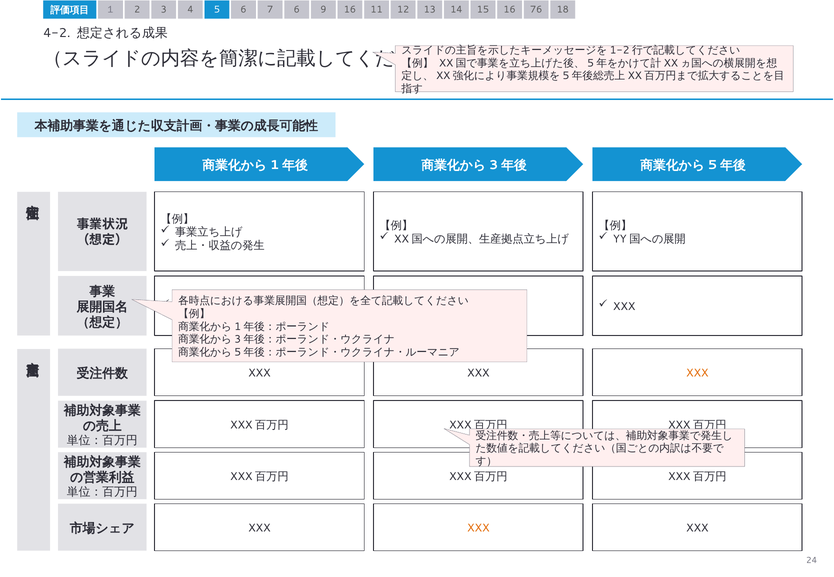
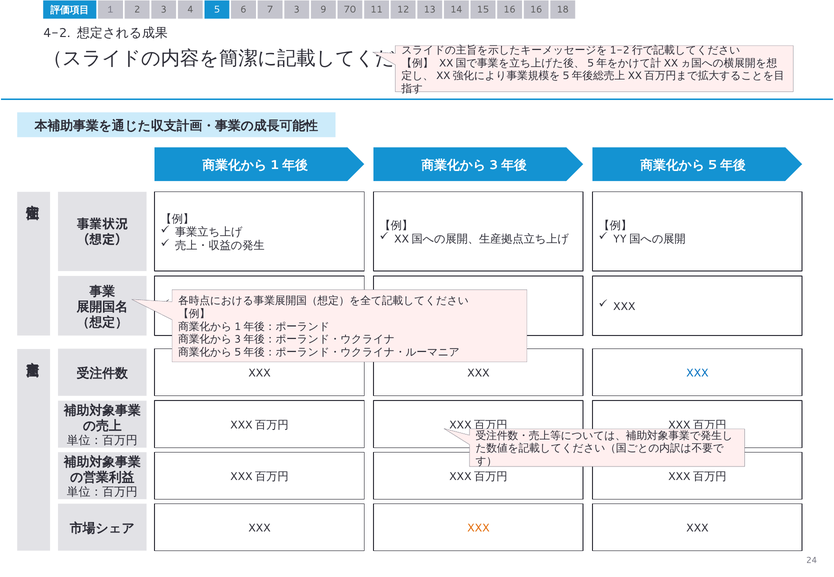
7 6: 6 -> 3 (297, 10)
9 16: 16 -> 70 (350, 10)
16 76: 76 -> 16 (536, 10)
XXX colour: orange -> blue (697, 373)
